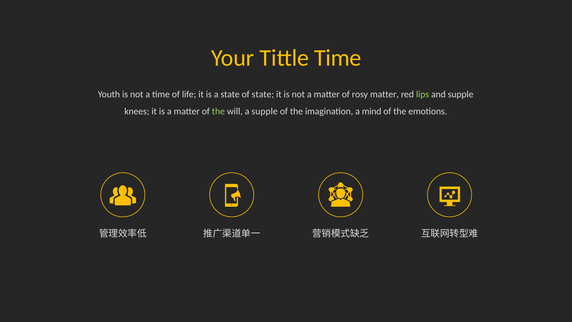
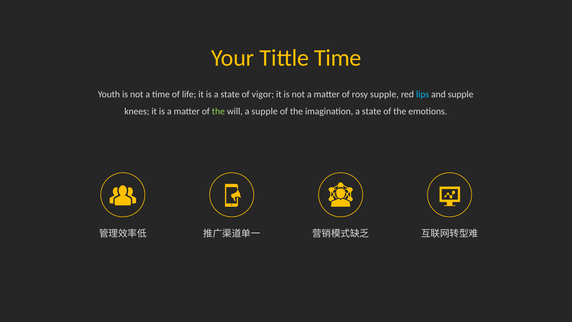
of state: state -> vigor (263, 94)
rosy matter: matter -> supple (384, 94)
lips colour: light green -> light blue (423, 94)
imagination a mind: mind -> state (372, 111)
